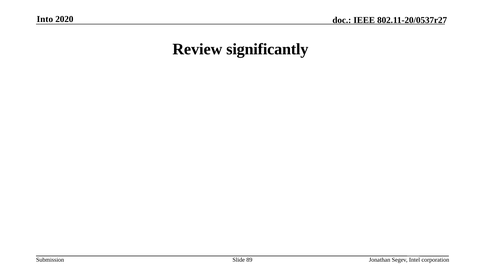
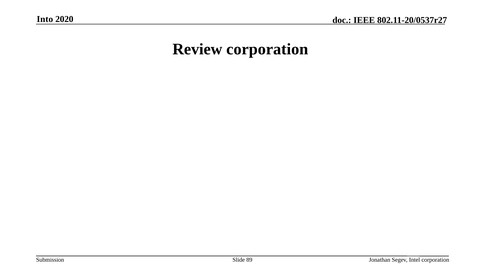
Review significantly: significantly -> corporation (267, 49)
